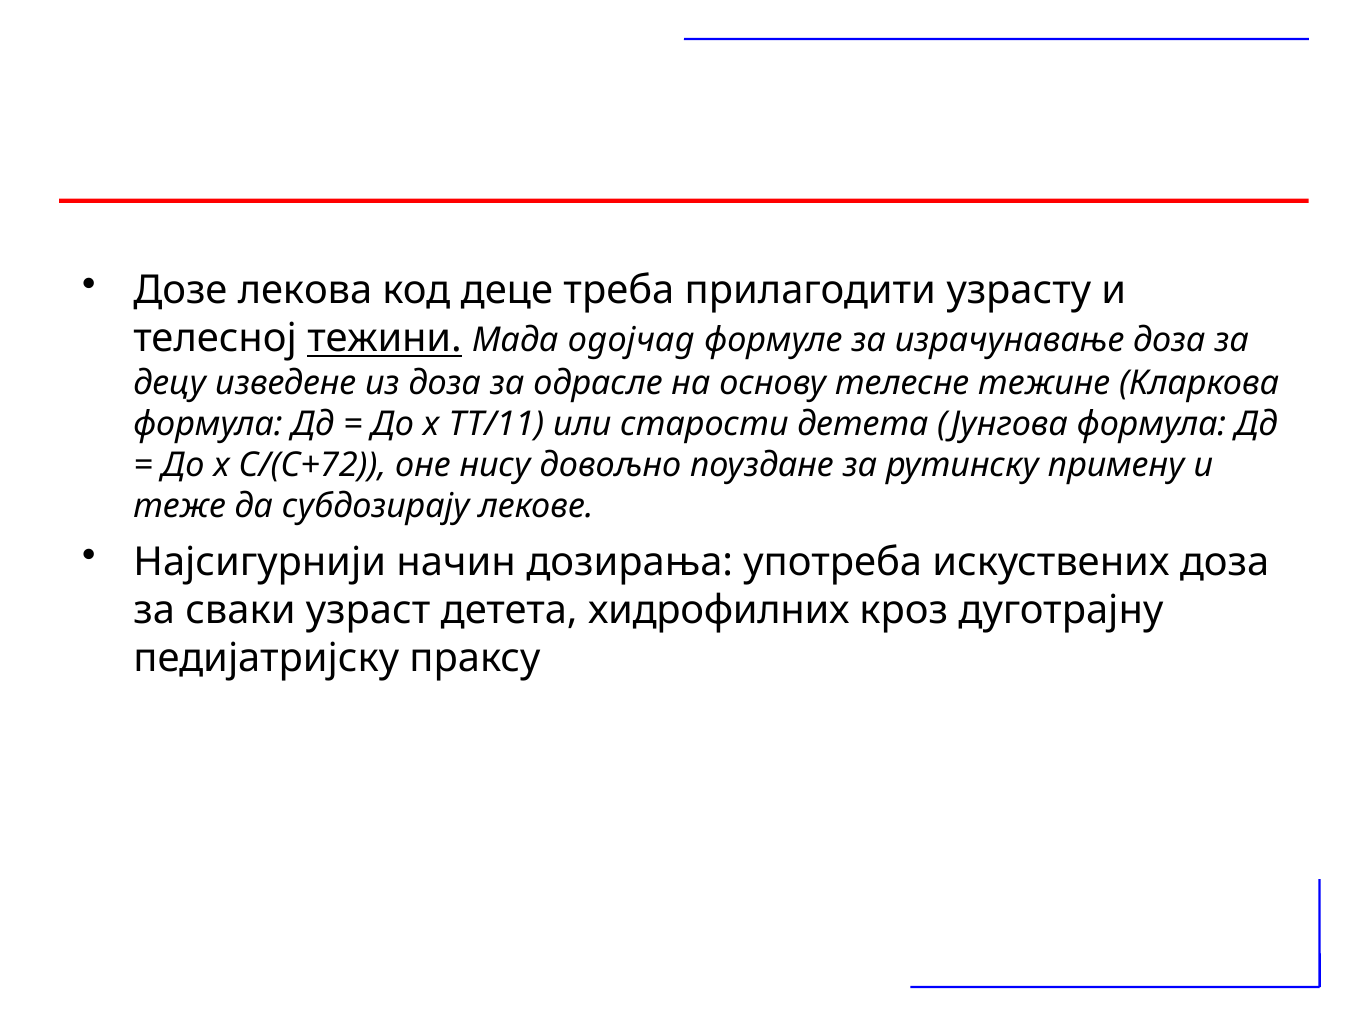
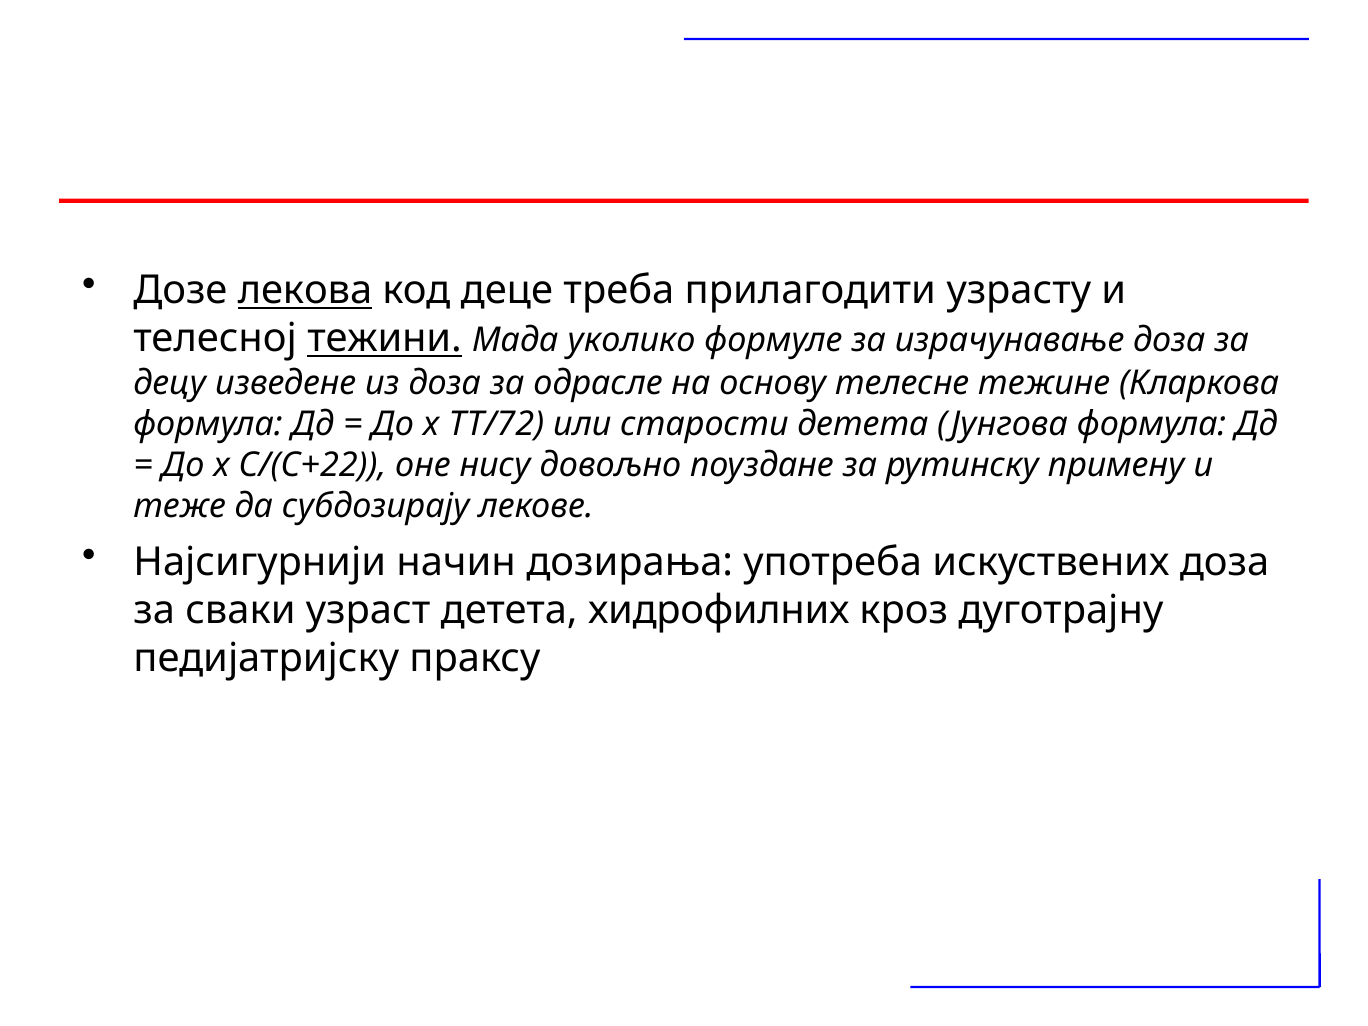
лекова underline: none -> present (305, 291)
одојчад: одојчад -> уколико (631, 341)
ТТ/11: ТТ/11 -> ТТ/72 (496, 424)
С/(С+72: С/(С+72 -> С/(С+22 (312, 465)
